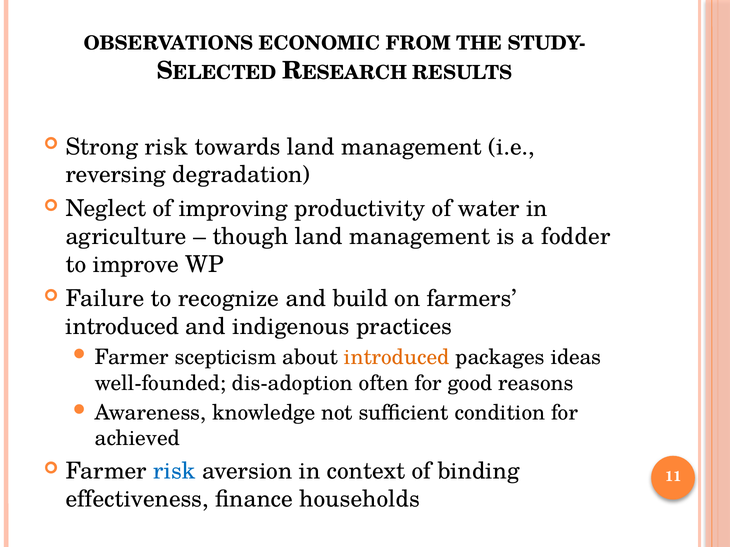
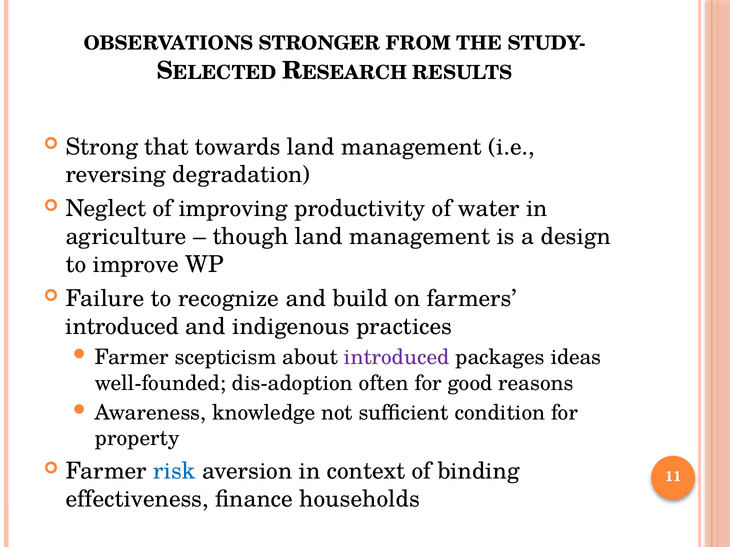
ECONOMIC: ECONOMIC -> STRONGER (320, 43)
Strong risk: risk -> that (167, 147)
fodder: fodder -> design (576, 237)
introduced colour: orange -> purple (397, 358)
achieved: achieved -> property (137, 439)
